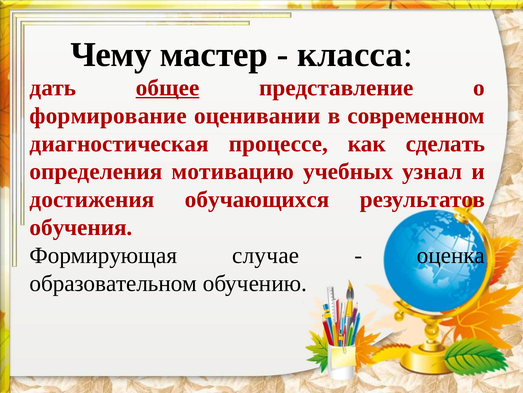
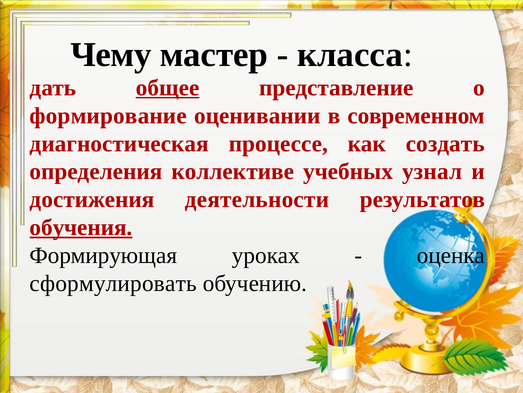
сделать: сделать -> создать (445, 143)
мотивацию: мотивацию -> коллективе (233, 171)
обучающихся: обучающихся -> деятельности (257, 199)
обучения underline: none -> present (81, 227)
случае: случае -> уроках (266, 255)
образовательном: образовательном -> сформулировать (113, 283)
